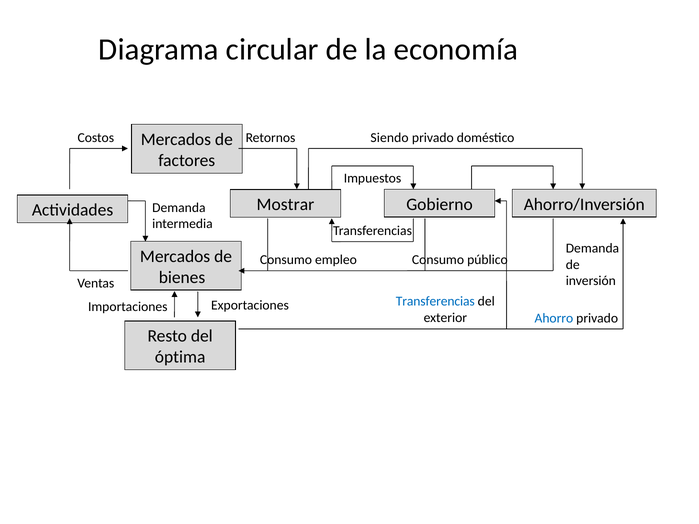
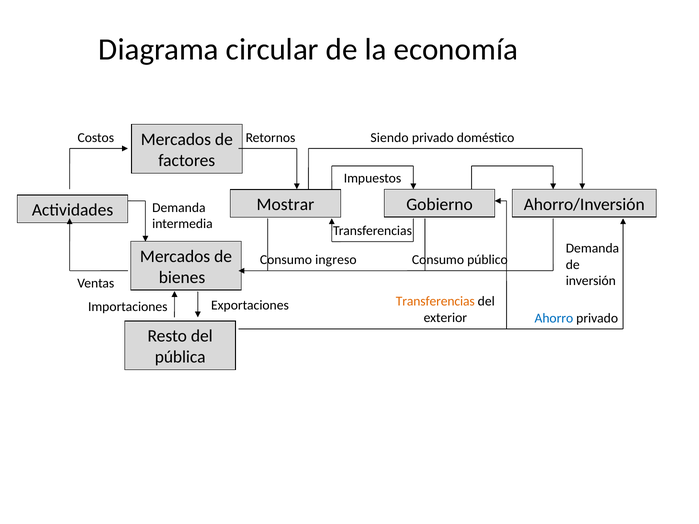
empleo: empleo -> ingreso (336, 260)
Transferencias colour: blue -> orange (435, 302)
óptima: óptima -> pública (180, 357)
